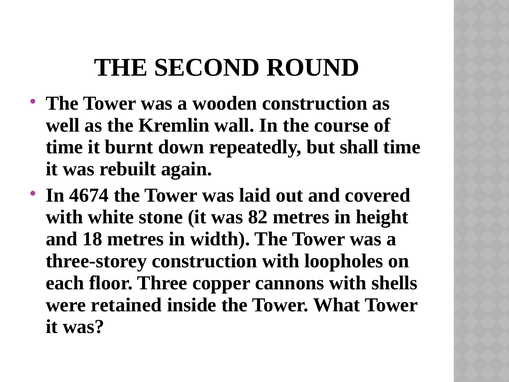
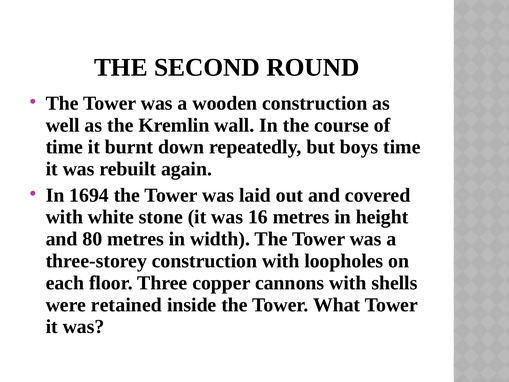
shall: shall -> boys (359, 147)
4674: 4674 -> 1694 (89, 195)
82: 82 -> 16 (258, 217)
18: 18 -> 80 (92, 239)
